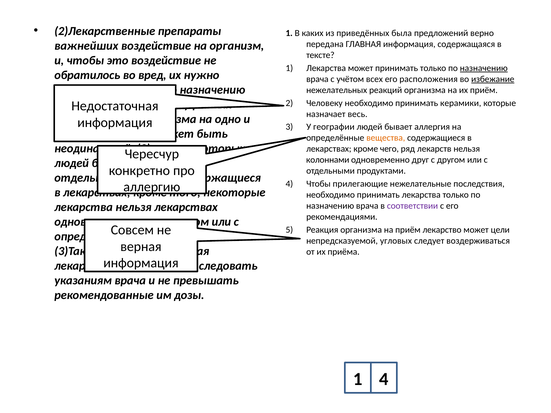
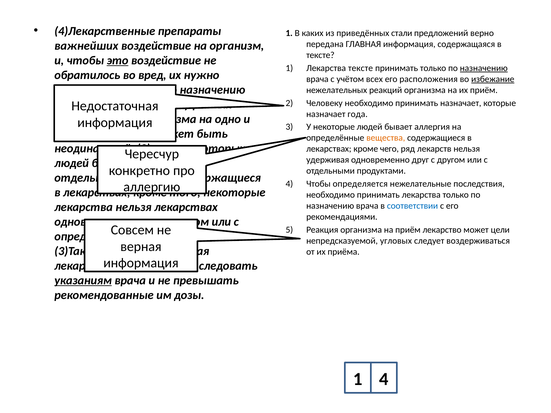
2)Лекарственные: 2)Лекарственные -> 4)Лекарственные (105, 31)
была: была -> стали (402, 33)
это underline: none -> present (118, 60)
Лекарства может: может -> тексте (360, 68)
принимать керамики: керамики -> назначает (461, 103)
весь: весь -> года (358, 114)
У географии: географии -> некоторые (334, 127)
колоннами: колоннами -> удерживая (328, 160)
прилегающие: прилегающие -> определяется (360, 184)
соответствии colour: purple -> blue (412, 206)
указаниям underline: none -> present (83, 281)
